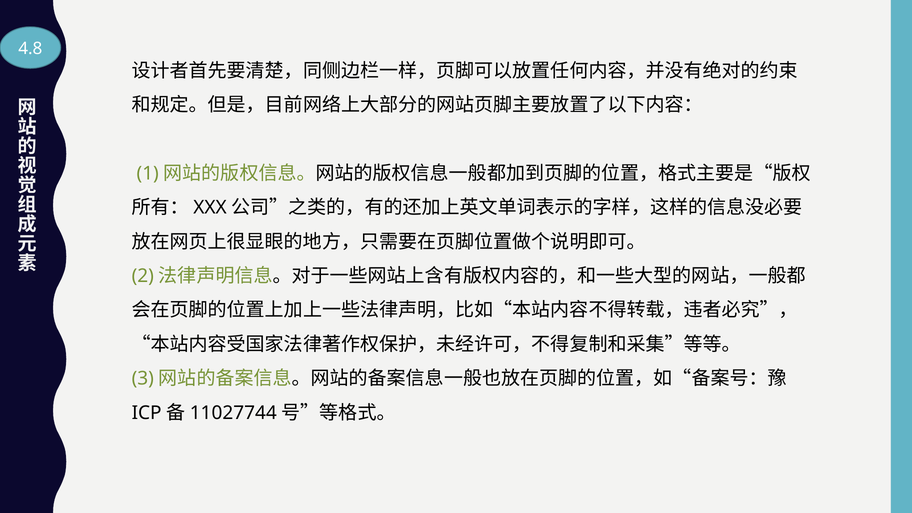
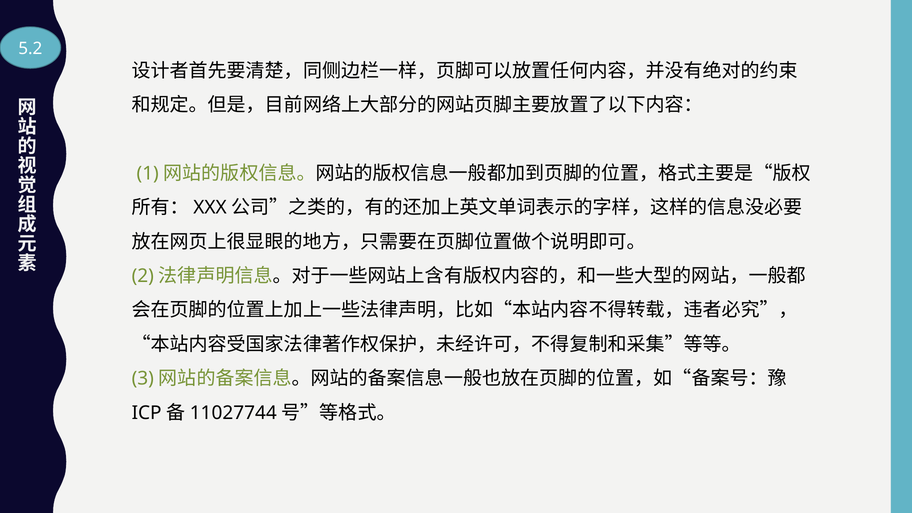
4.8: 4.8 -> 5.2 (30, 49)
